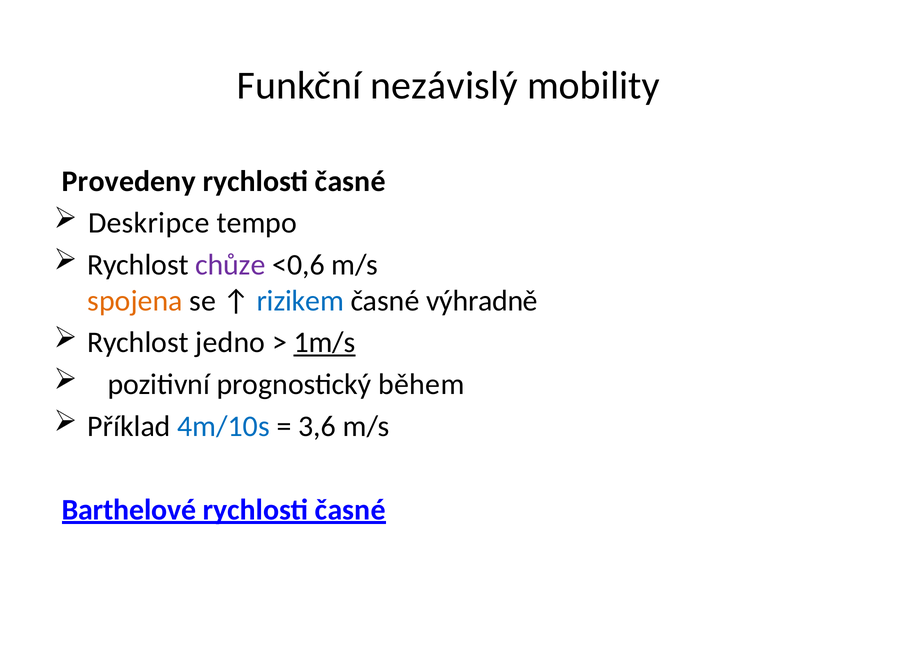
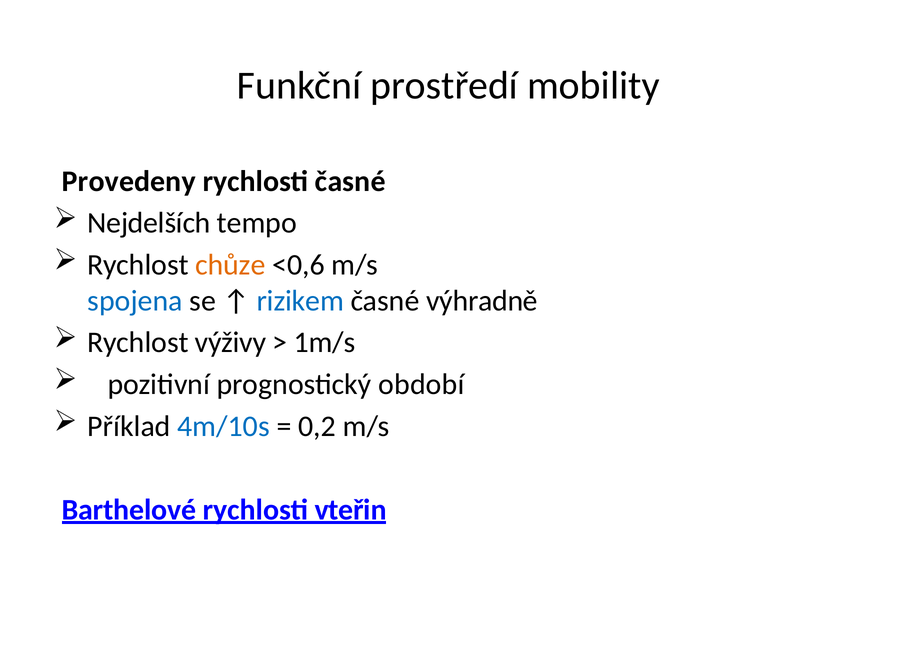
nezávislý: nezávislý -> prostředí (444, 86)
Deskripce: Deskripce -> Nejdelších (149, 223)
chůze colour: purple -> orange (230, 265)
spojena colour: orange -> blue (135, 301)
jedno: jedno -> výživy (230, 343)
1m/s underline: present -> none (325, 343)
během: během -> období (421, 385)
3,6: 3,6 -> 0,2 (317, 427)
časné: časné -> vteřin (351, 510)
